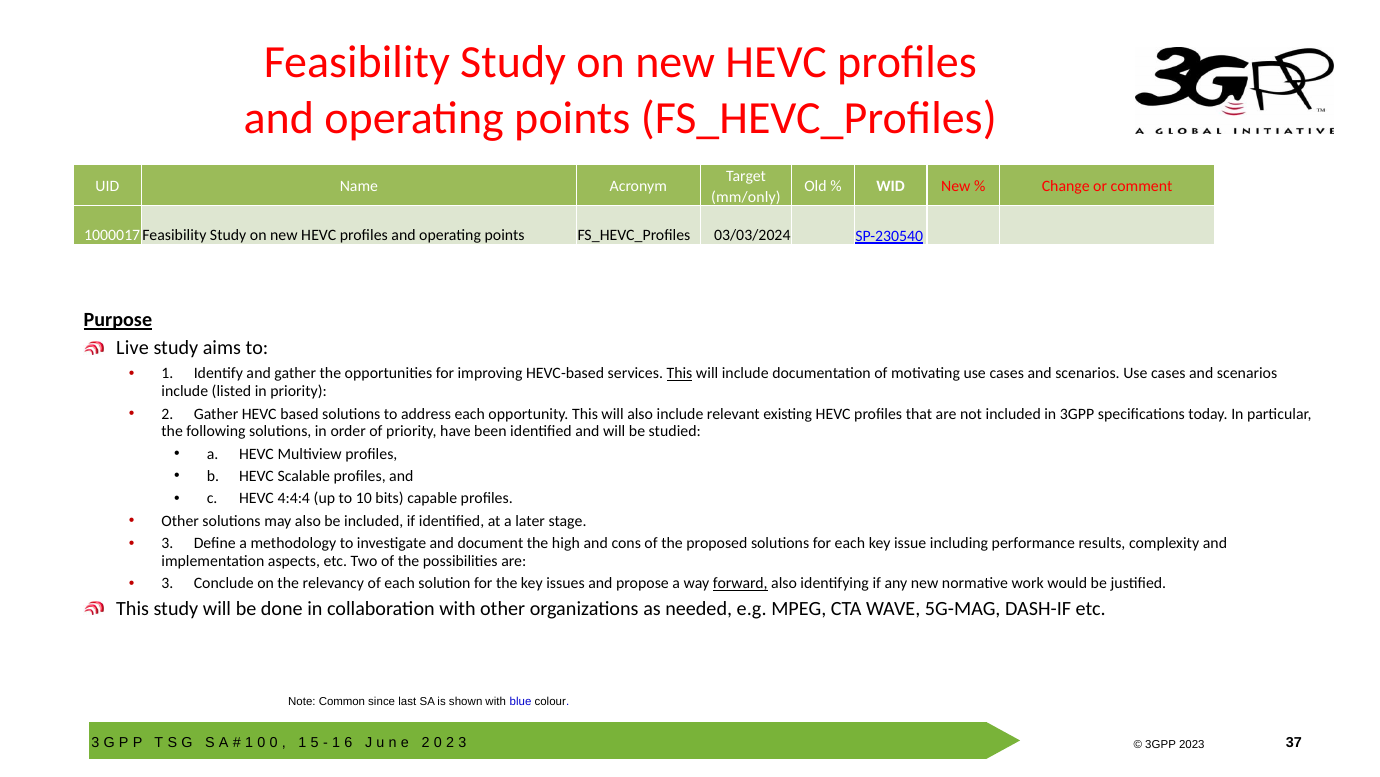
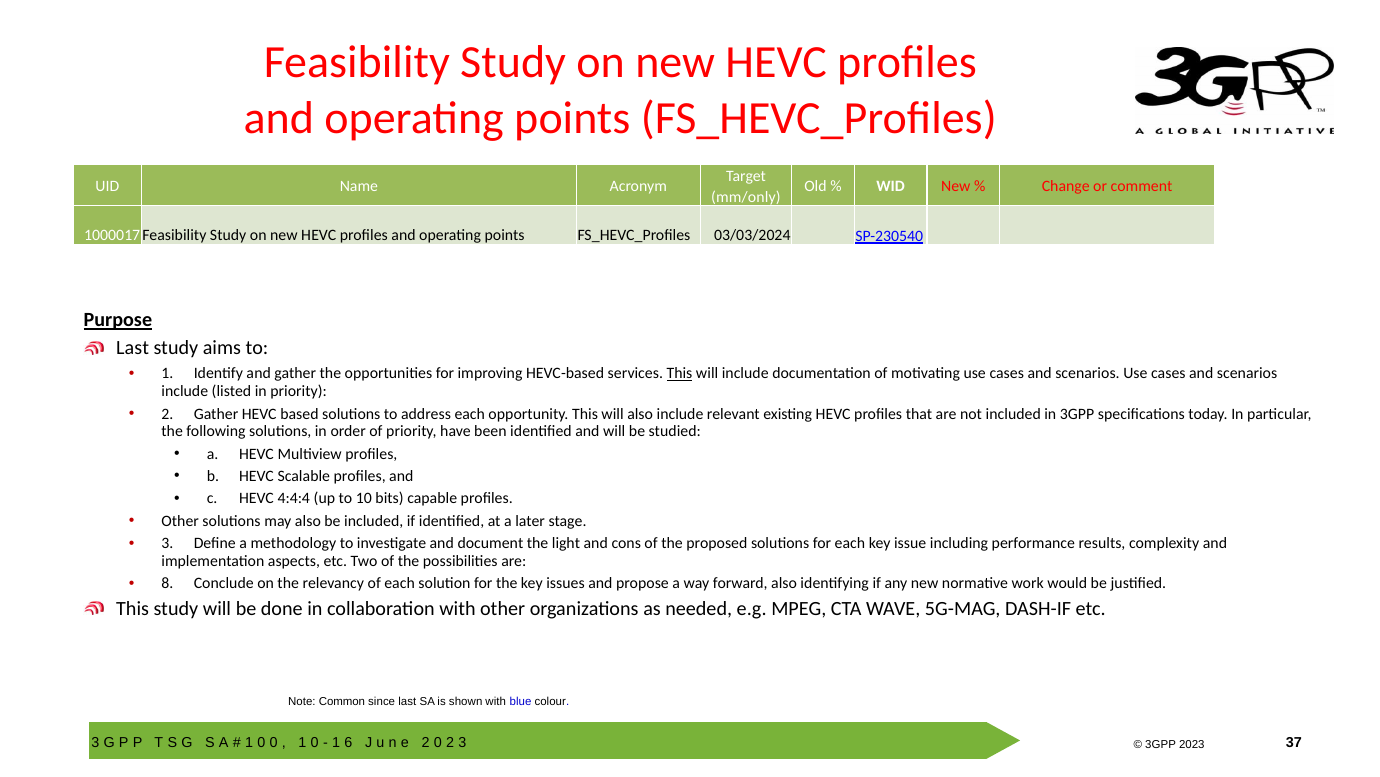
Live: Live -> Last (133, 348)
high: high -> light (566, 543)
3: 3 -> 8 (167, 583)
forward underline: present -> none (740, 583)
5: 5 -> 0 (315, 742)
